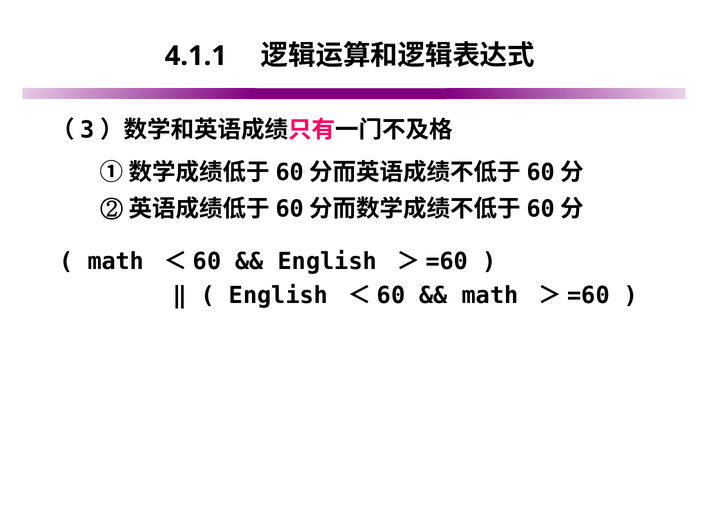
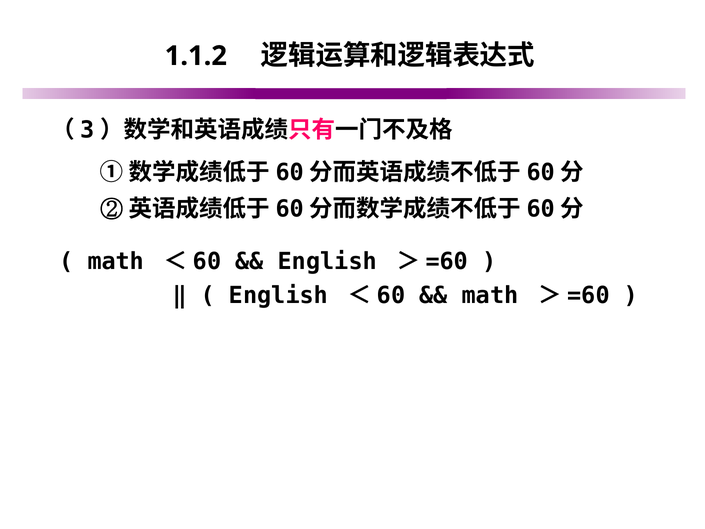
4.1.1: 4.1.1 -> 1.1.2 (196, 56)
